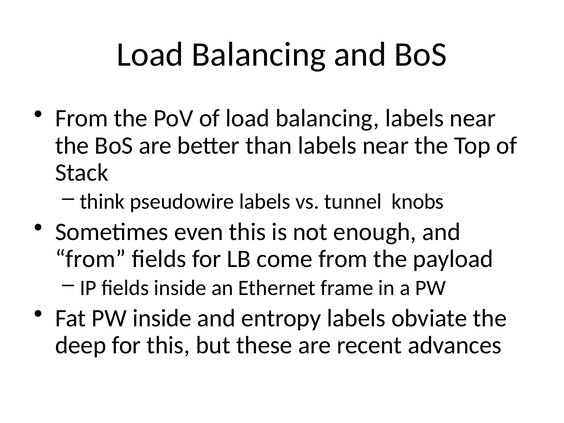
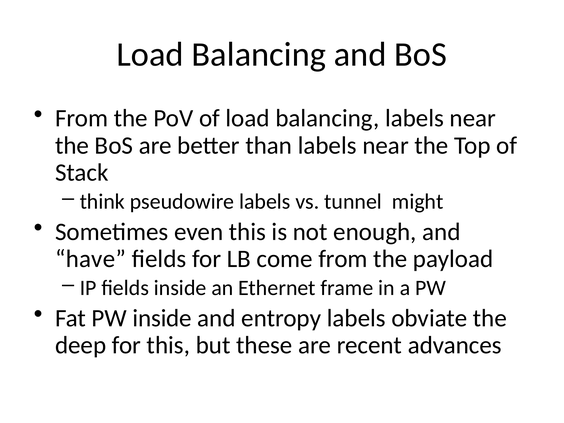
knobs: knobs -> might (418, 201)
from: from -> have (90, 259)
